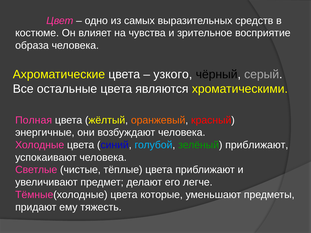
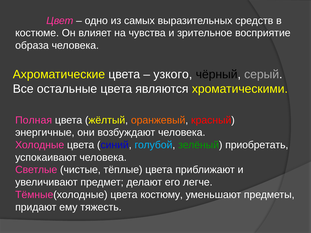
зелёный приближают: приближают -> приобретать (257, 145)
которые: которые -> костюму (162, 195)
